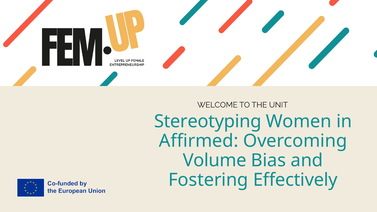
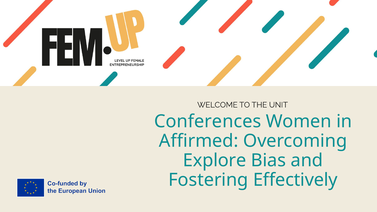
Stereotyping: Stereotyping -> Conferences (208, 121)
Volume: Volume -> Explore (215, 160)
